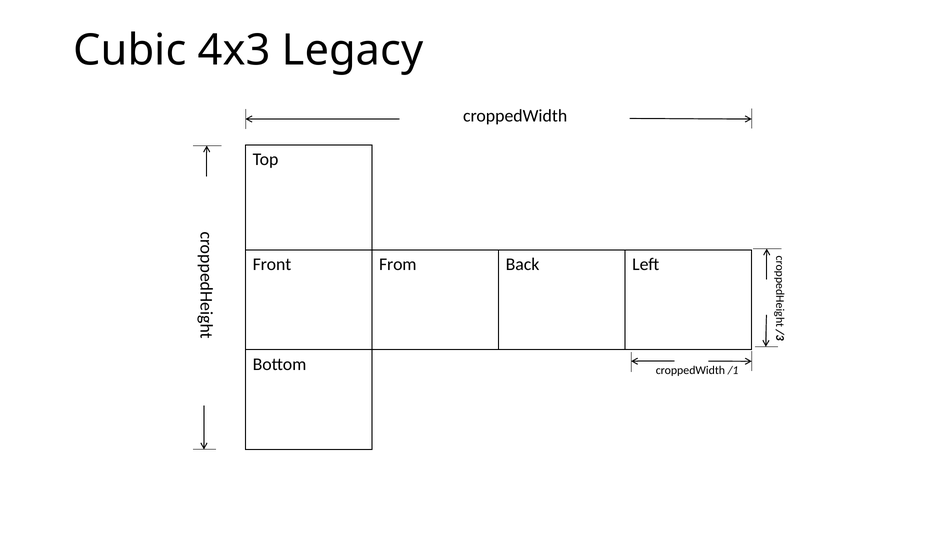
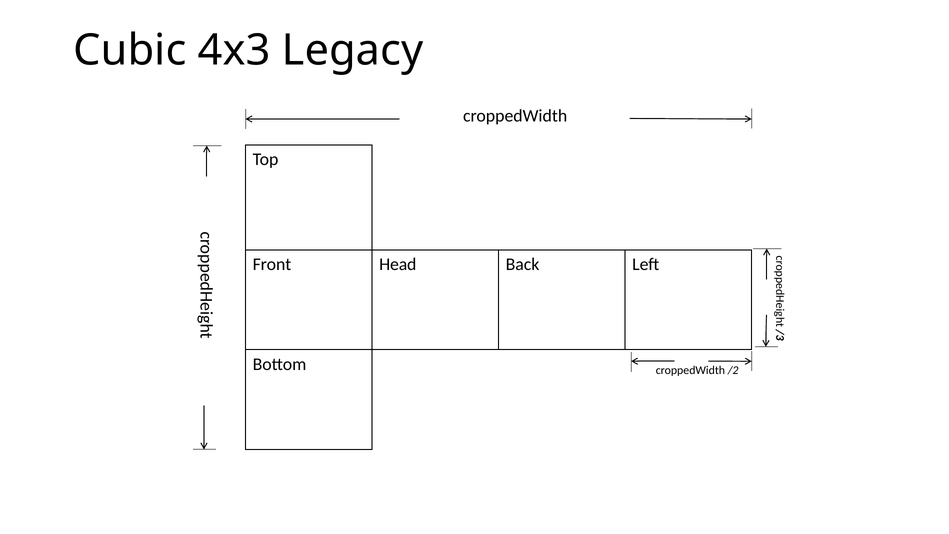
From: From -> Head (398, 264)
/1: /1 -> /2 (733, 370)
